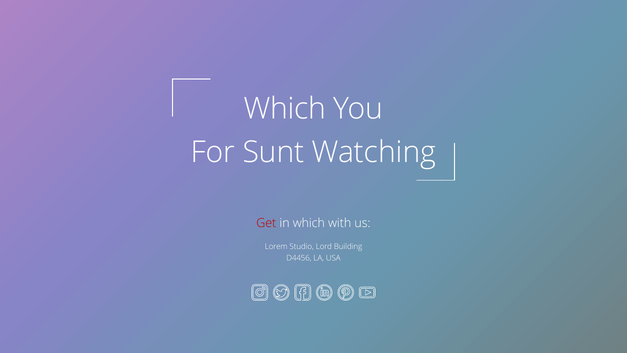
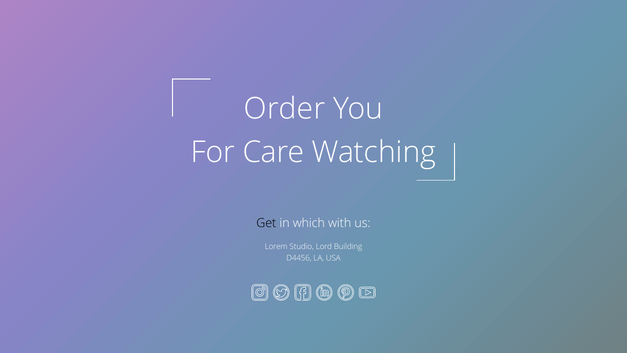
Which: Which -> Order (285, 109)
Sunt: Sunt -> Care (274, 152)
Get colour: red -> black (266, 223)
